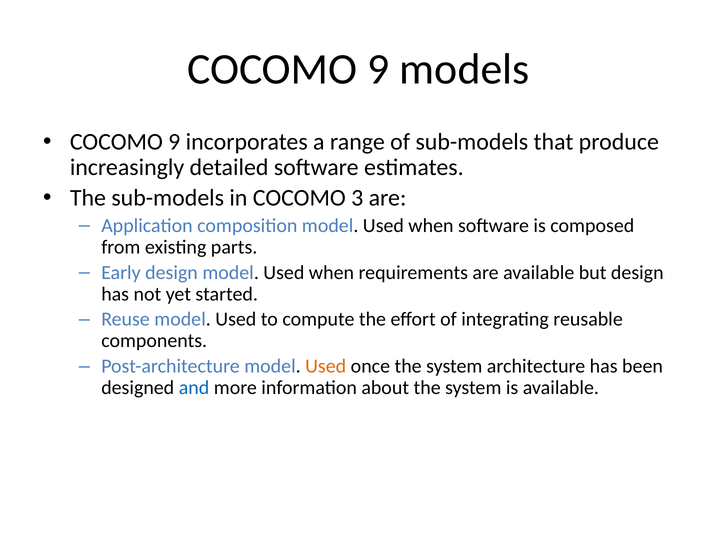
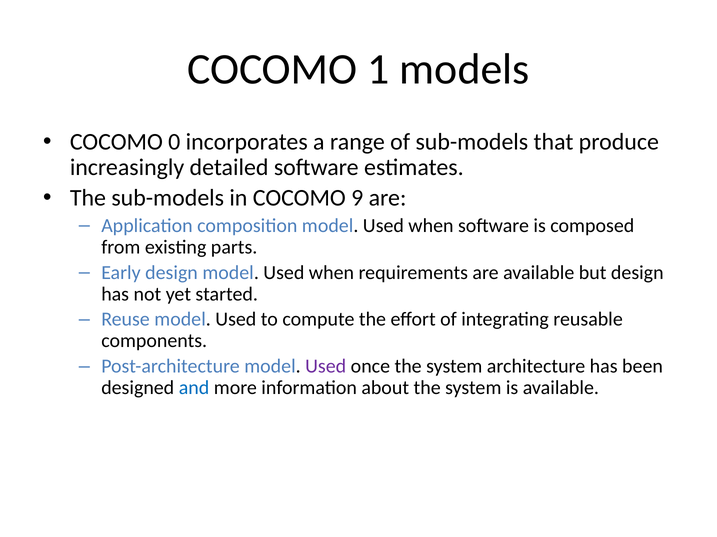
9: 9 -> 1 (378, 69)
9: 9 -> 0 (174, 142)
3: 3 -> 9 (357, 198)
Used colour: orange -> purple (326, 367)
